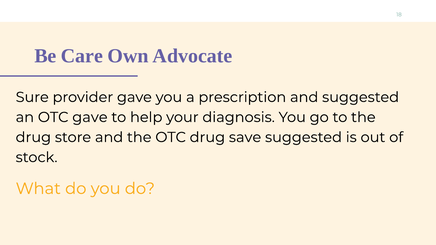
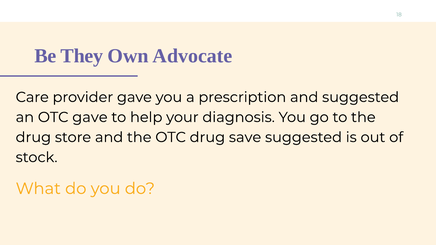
Care: Care -> They (82, 56)
Sure: Sure -> Care (32, 97)
